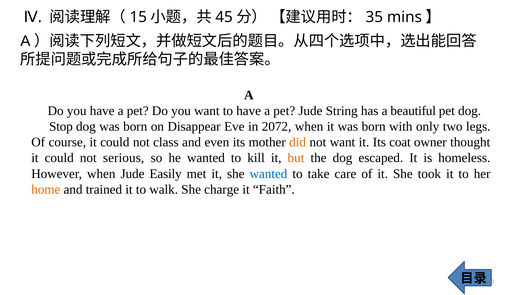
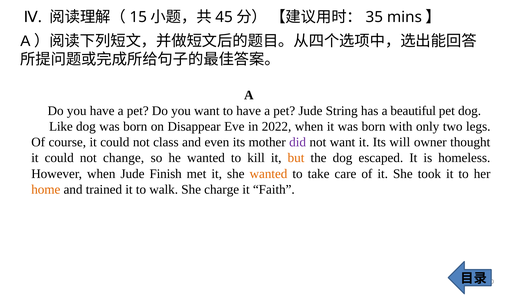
Stop: Stop -> Like (61, 126)
2072: 2072 -> 2022 (277, 126)
did colour: orange -> purple (298, 142)
coat: coat -> will (400, 142)
serious: serious -> change (124, 158)
Easily: Easily -> Finish (166, 174)
wanted colour: blue -> orange (268, 174)
